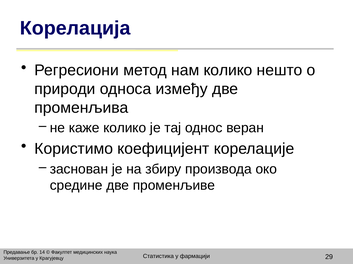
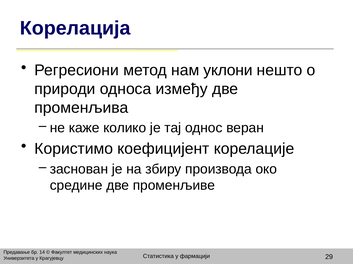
нам колико: колико -> уклони (228, 70)
